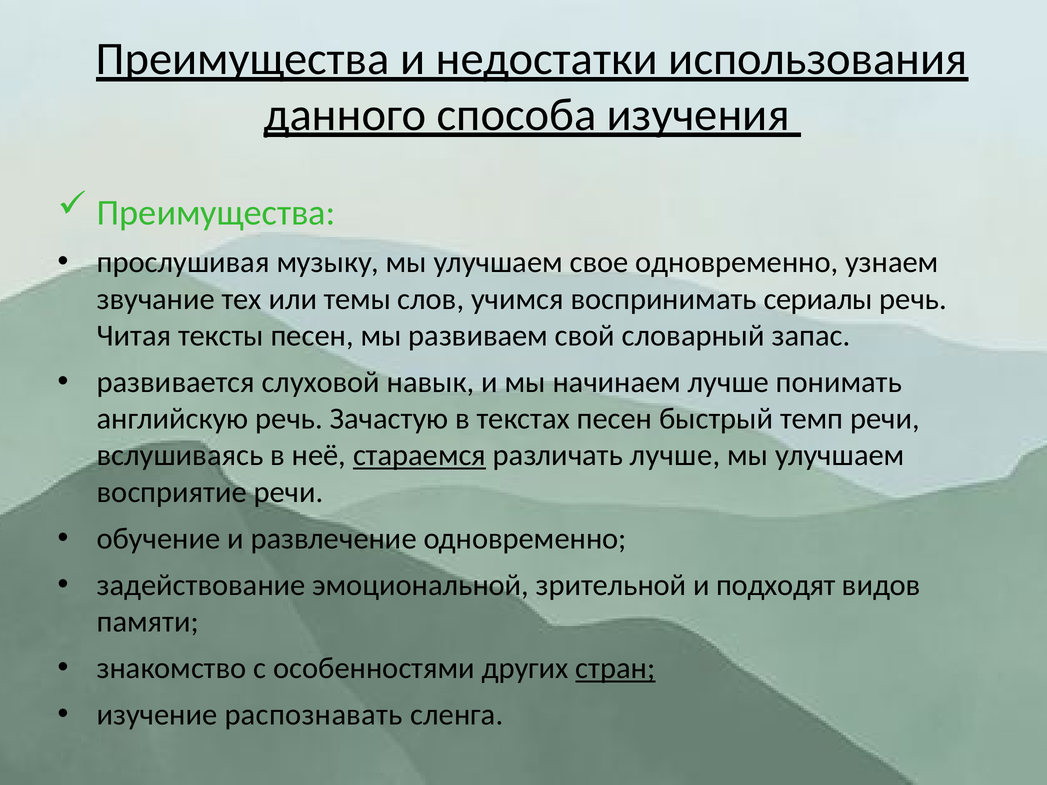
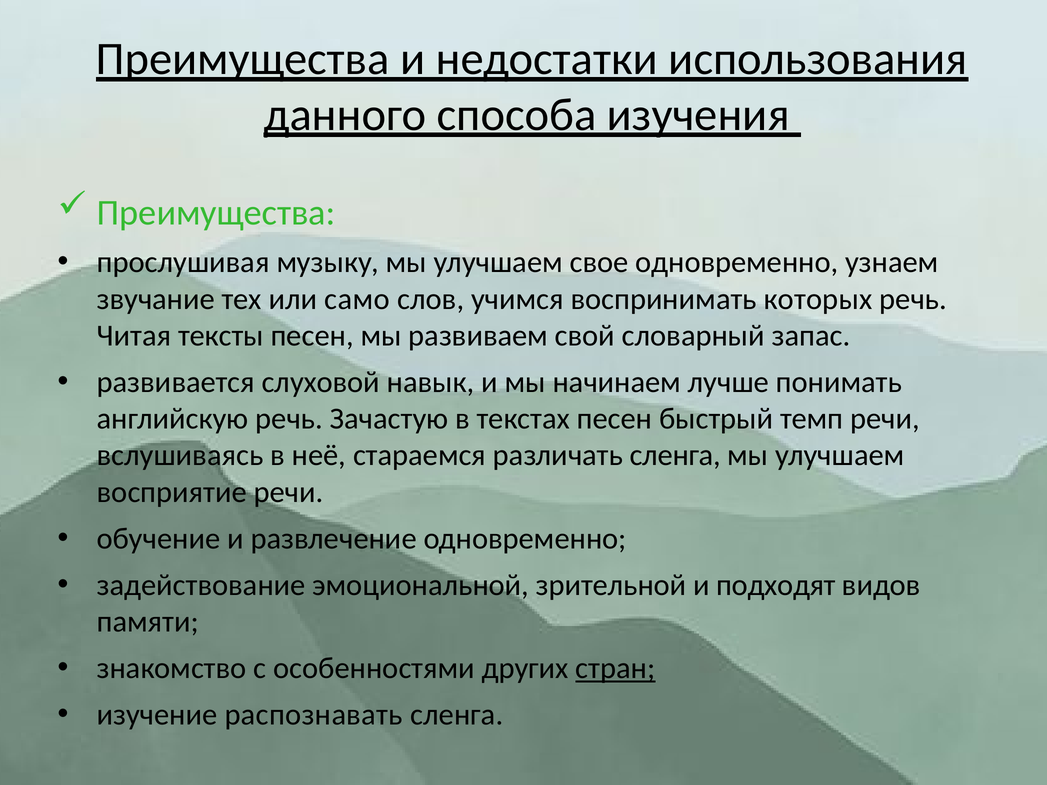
темы: темы -> само (357, 299)
сериалы: сериалы -> которых (818, 299)
стараемся underline: present -> none (420, 456)
различать лучше: лучше -> сленга (675, 456)
